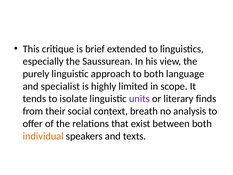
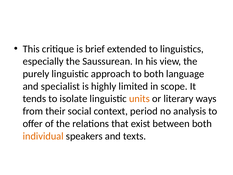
units colour: purple -> orange (139, 99)
finds: finds -> ways (206, 99)
breath: breath -> period (144, 111)
